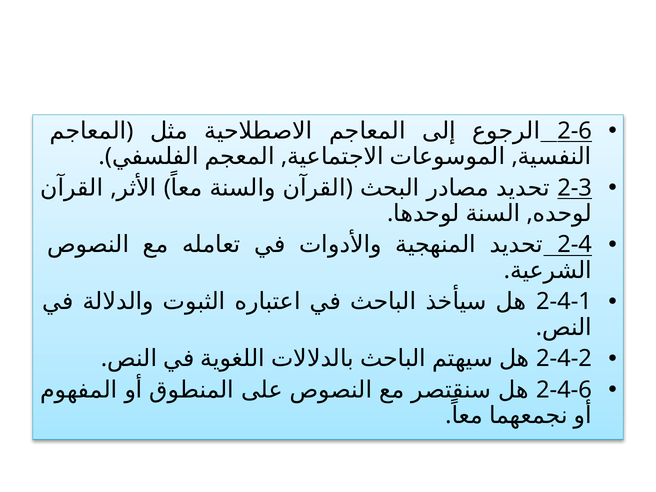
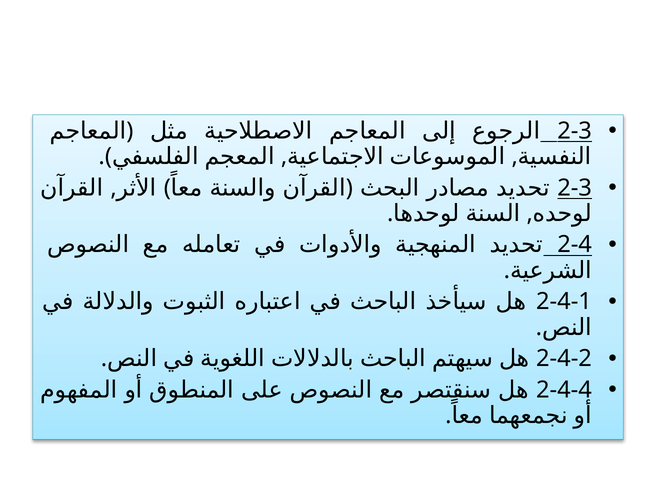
2-6: 2-6 -> 2-3 (575, 131)
2-4-6: 2-4-6 -> 2-4-4 (564, 390)
